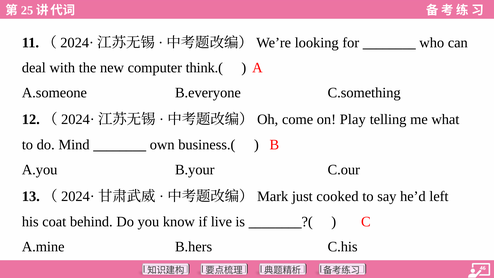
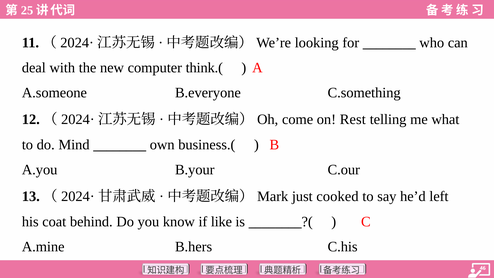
Play: Play -> Rest (353, 119)
live: live -> like (221, 222)
